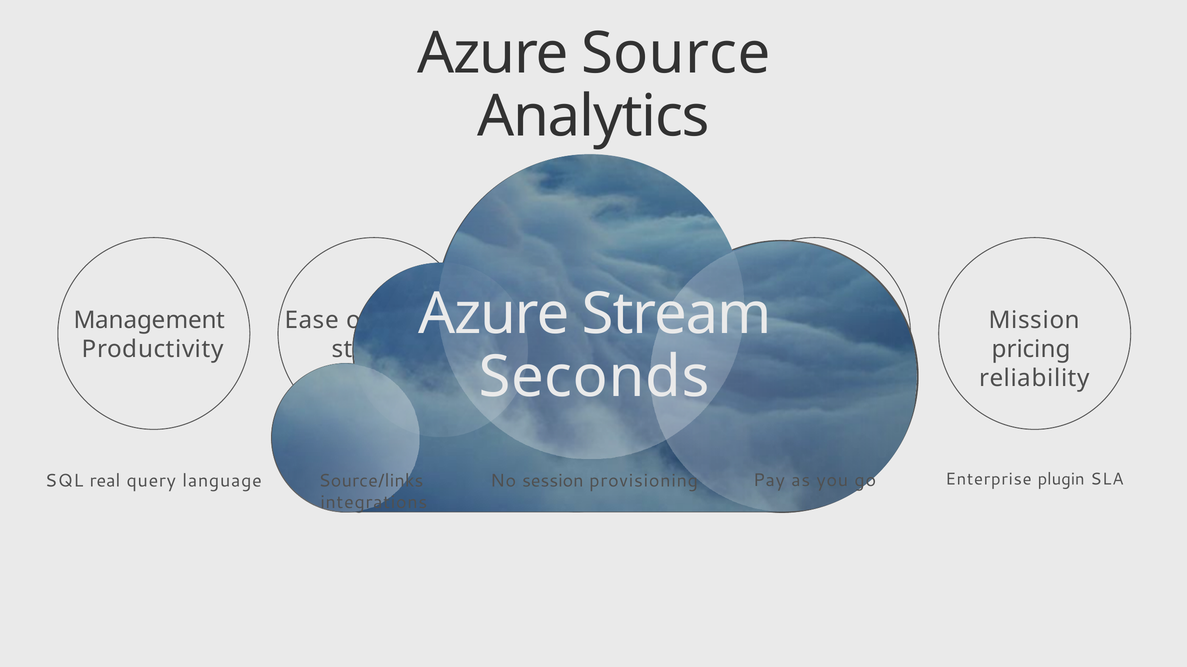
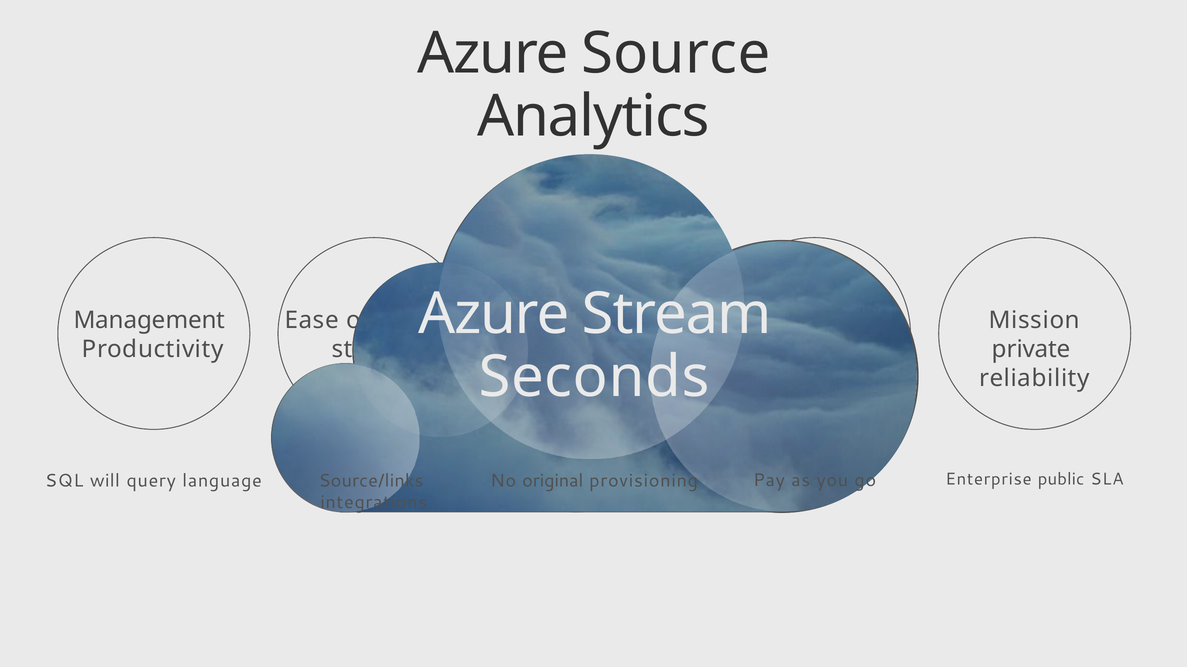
pricing: pricing -> private (1031, 350)
real: real -> will (105, 481)
session: session -> original (553, 481)
plugin: plugin -> public (1061, 480)
